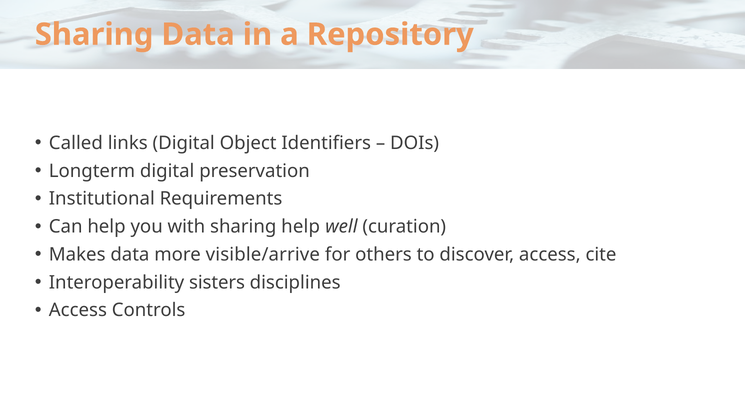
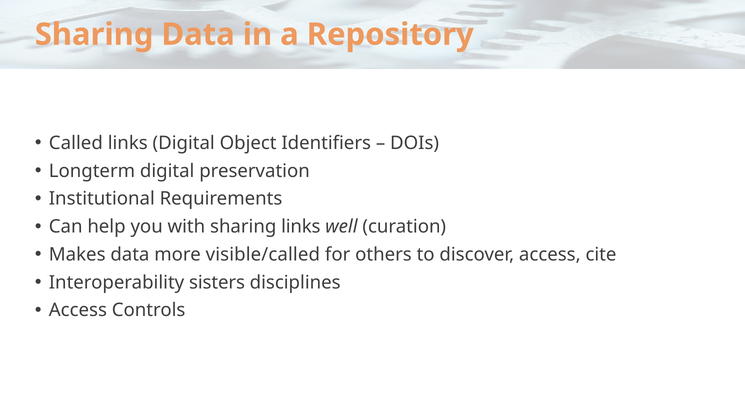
sharing help: help -> links (301, 227)
visible/arrive: visible/arrive -> visible/called (263, 255)
